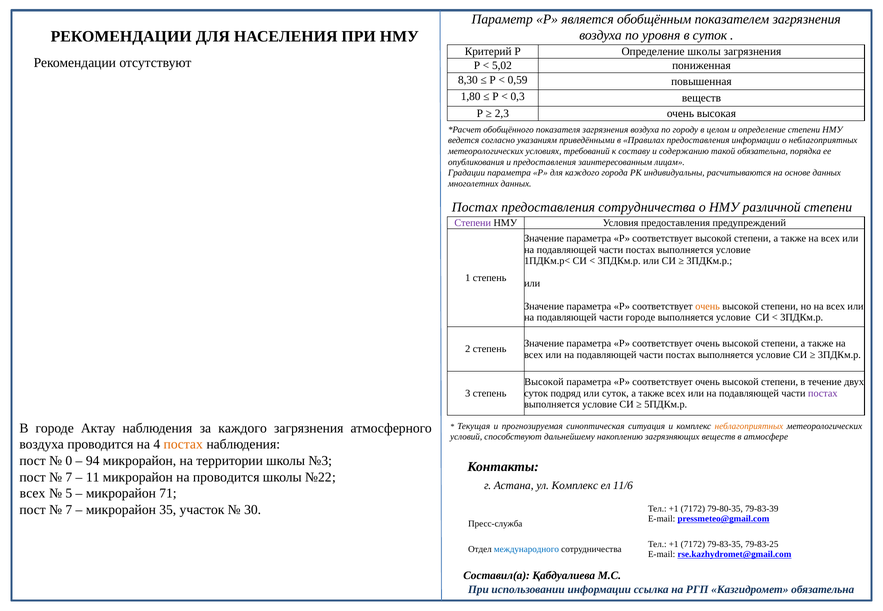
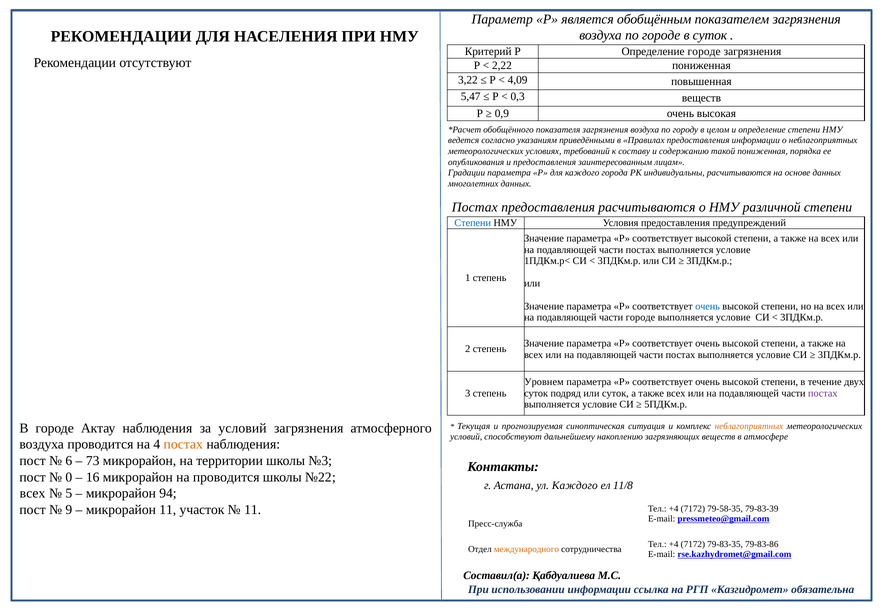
по уровня: уровня -> городе (661, 35)
Определение школы: школы -> городе (704, 52)
5,02: 5,02 -> 2,22 (502, 66)
8,30: 8,30 -> 3,22 (468, 80)
0,59: 0,59 -> 4,09 (518, 80)
1,80: 1,80 -> 5,47 (471, 97)
2,3: 2,3 -> 0,9 (502, 114)
такой обязательна: обязательна -> пониженная (763, 151)
предоставления сотрудничества: сотрудничества -> расчитываются (647, 207)
Степени colour: purple -> blue (473, 223)
очень colour: orange -> blue (708, 306)
Высокой: Высокой -> Уровнем (544, 382)
за каждого: каждого -> условий (243, 428)
0: 0 -> 6 (69, 461)
94: 94 -> 73 (93, 461)
7: 7 -> 0 (69, 477)
11: 11 -> 16 (93, 477)
ул Комплекс: Комплекс -> Каждого (575, 486)
11/6: 11/6 -> 11/8 (623, 486)
71: 71 -> 94 (168, 494)
7: 7 -> 9 (69, 510)
микрорайон 35: 35 -> 11 (168, 510)
30: 30 -> 11 (253, 510)
+1: +1 -> +4 (674, 509)
79-80-35: 79-80-35 -> 79-58-35 (725, 509)
+1: +1 -> +4 (674, 544)
79-83-25: 79-83-25 -> 79-83-86 (762, 544)
международного colour: blue -> orange (526, 549)
